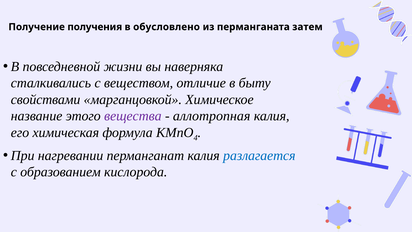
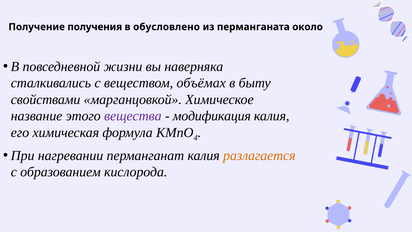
затем: затем -> около (308, 27)
отличие: отличие -> объёмах (201, 83)
аллотропная: аллотропная -> модификация (212, 116)
разлагается colour: blue -> orange (259, 155)
